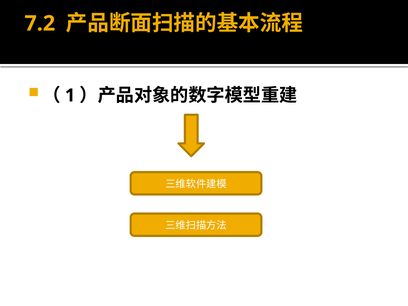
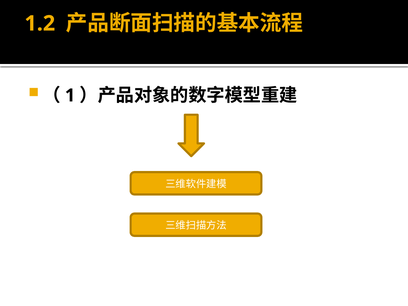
7.2: 7.2 -> 1.2 (40, 23)
